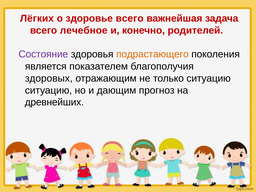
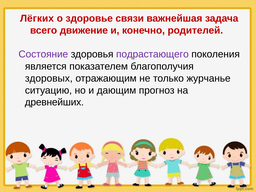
здоровье всего: всего -> связи (130, 18)
лечебное: лечебное -> движение (84, 30)
подрастающего colour: orange -> purple (152, 54)
только ситуацию: ситуацию -> журчанье (209, 78)
